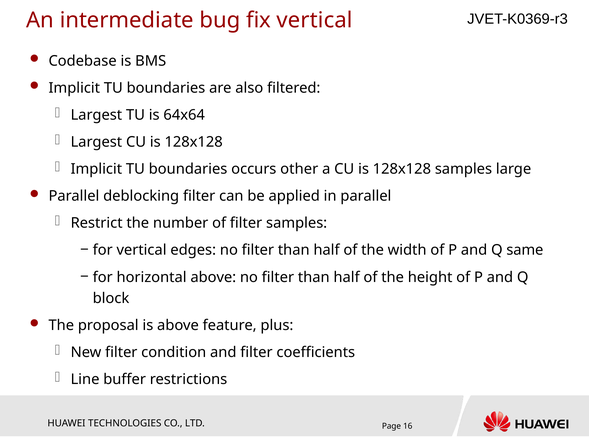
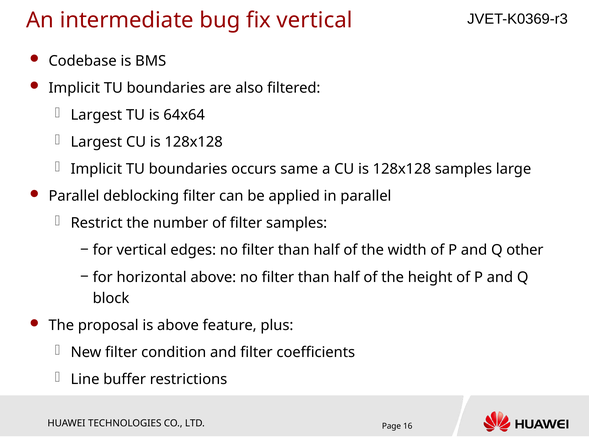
other: other -> same (299, 169)
same: same -> other (525, 251)
